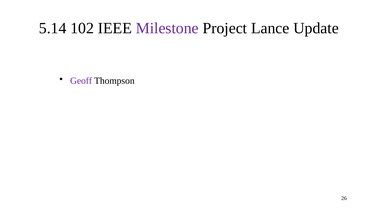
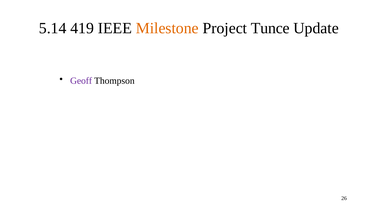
102: 102 -> 419 (82, 28)
Milestone colour: purple -> orange (167, 28)
Lance: Lance -> Tunce (270, 28)
